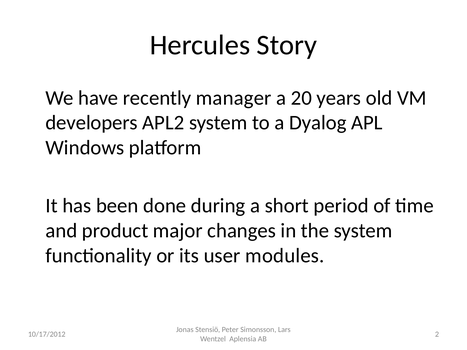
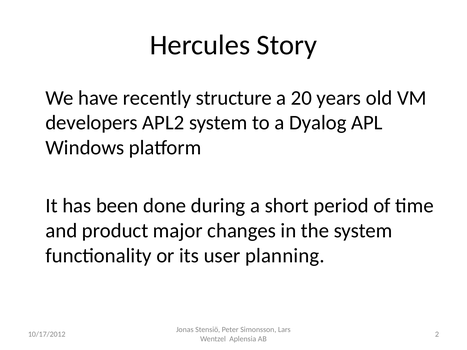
manager: manager -> structure (234, 98)
modules: modules -> planning (285, 256)
